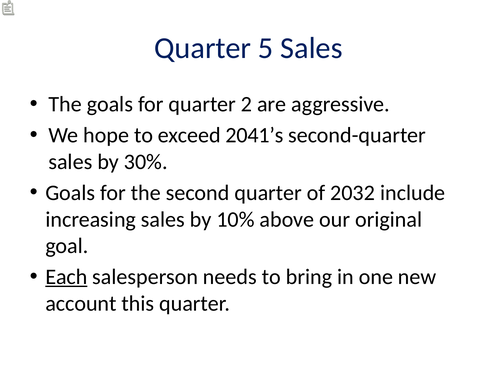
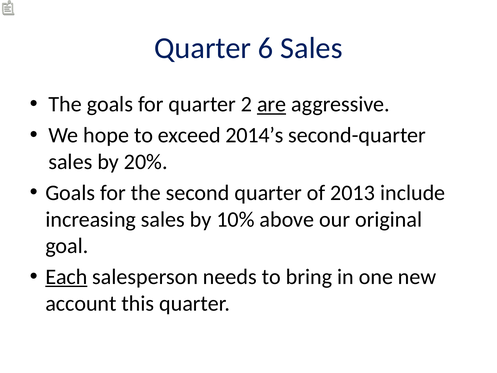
5: 5 -> 6 (266, 48)
are underline: none -> present (272, 104)
2041’s: 2041’s -> 2014’s (255, 135)
30%: 30% -> 20% (146, 162)
2032: 2032 -> 2013 (353, 193)
